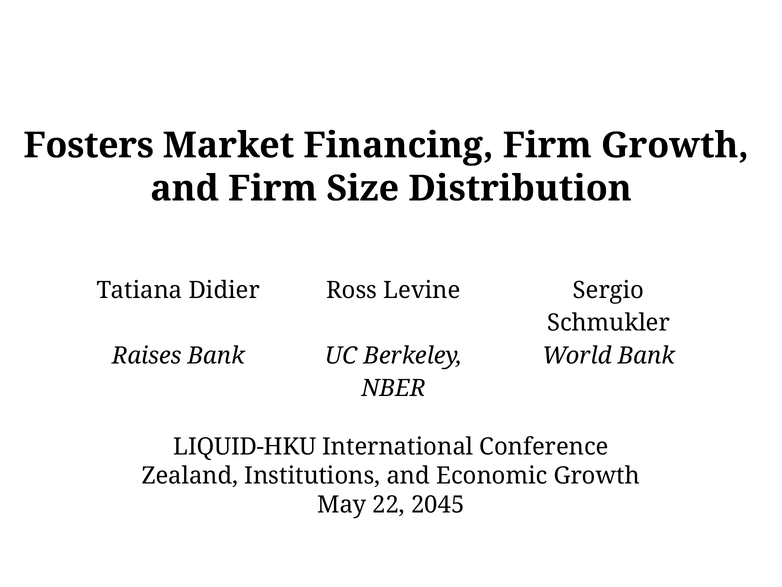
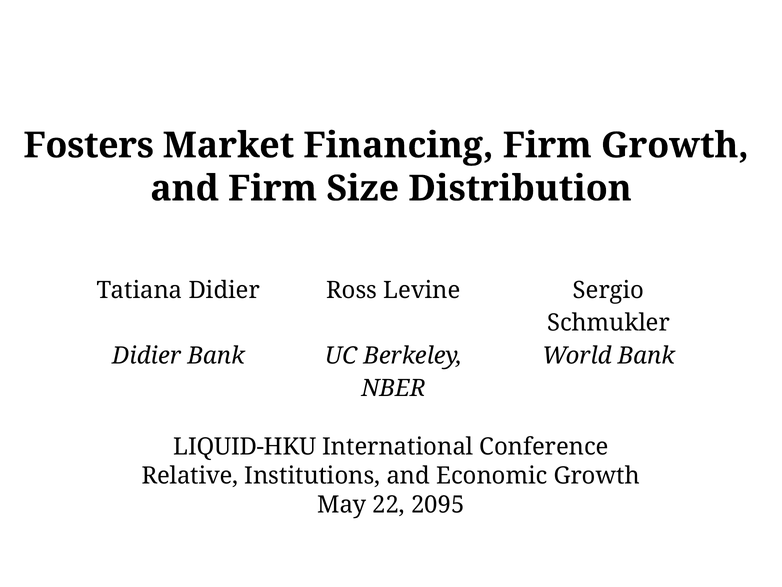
Raises: Raises -> Didier (147, 355)
Zealand: Zealand -> Relative (190, 476)
2045: 2045 -> 2095 (438, 504)
